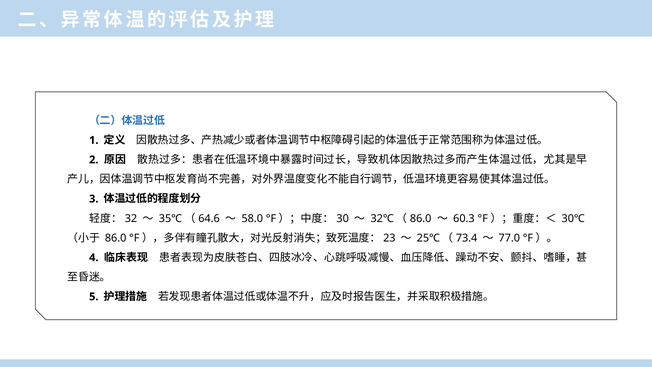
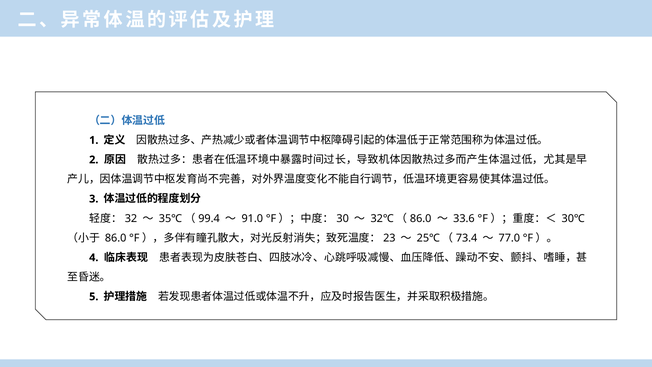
64.6: 64.6 -> 99.4 (209, 218)
58.0: 58.0 -> 91.0 (252, 218)
60.3: 60.3 -> 33.6 (464, 218)
